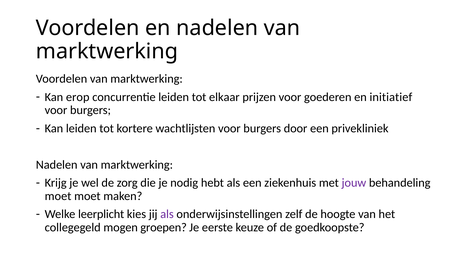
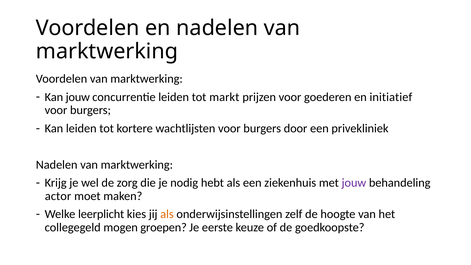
Kan erop: erop -> jouw (78, 97)
elkaar: elkaar -> markt (224, 97)
moet: moet -> actor (58, 196)
als colour: purple -> orange (167, 214)
